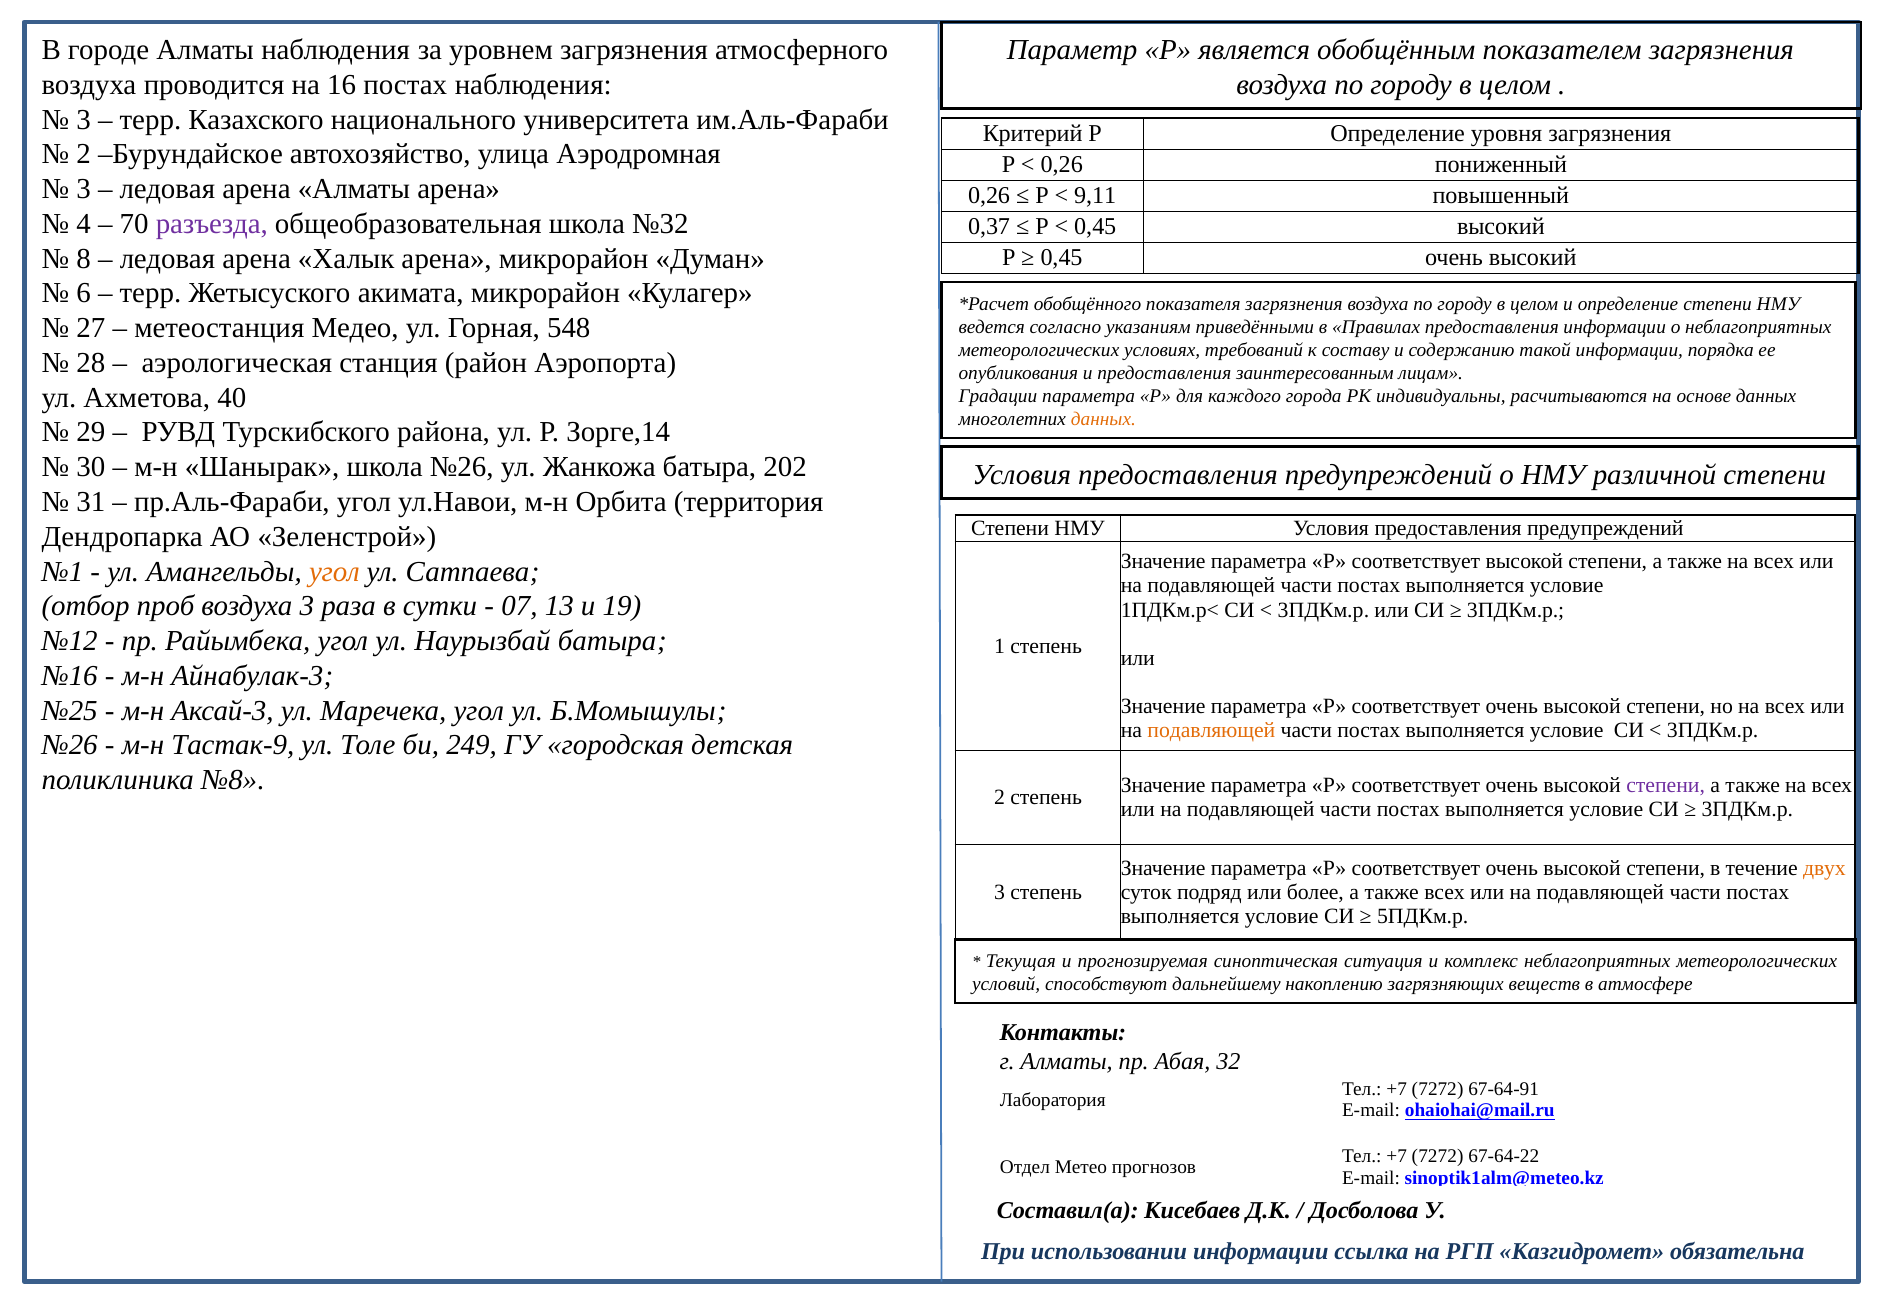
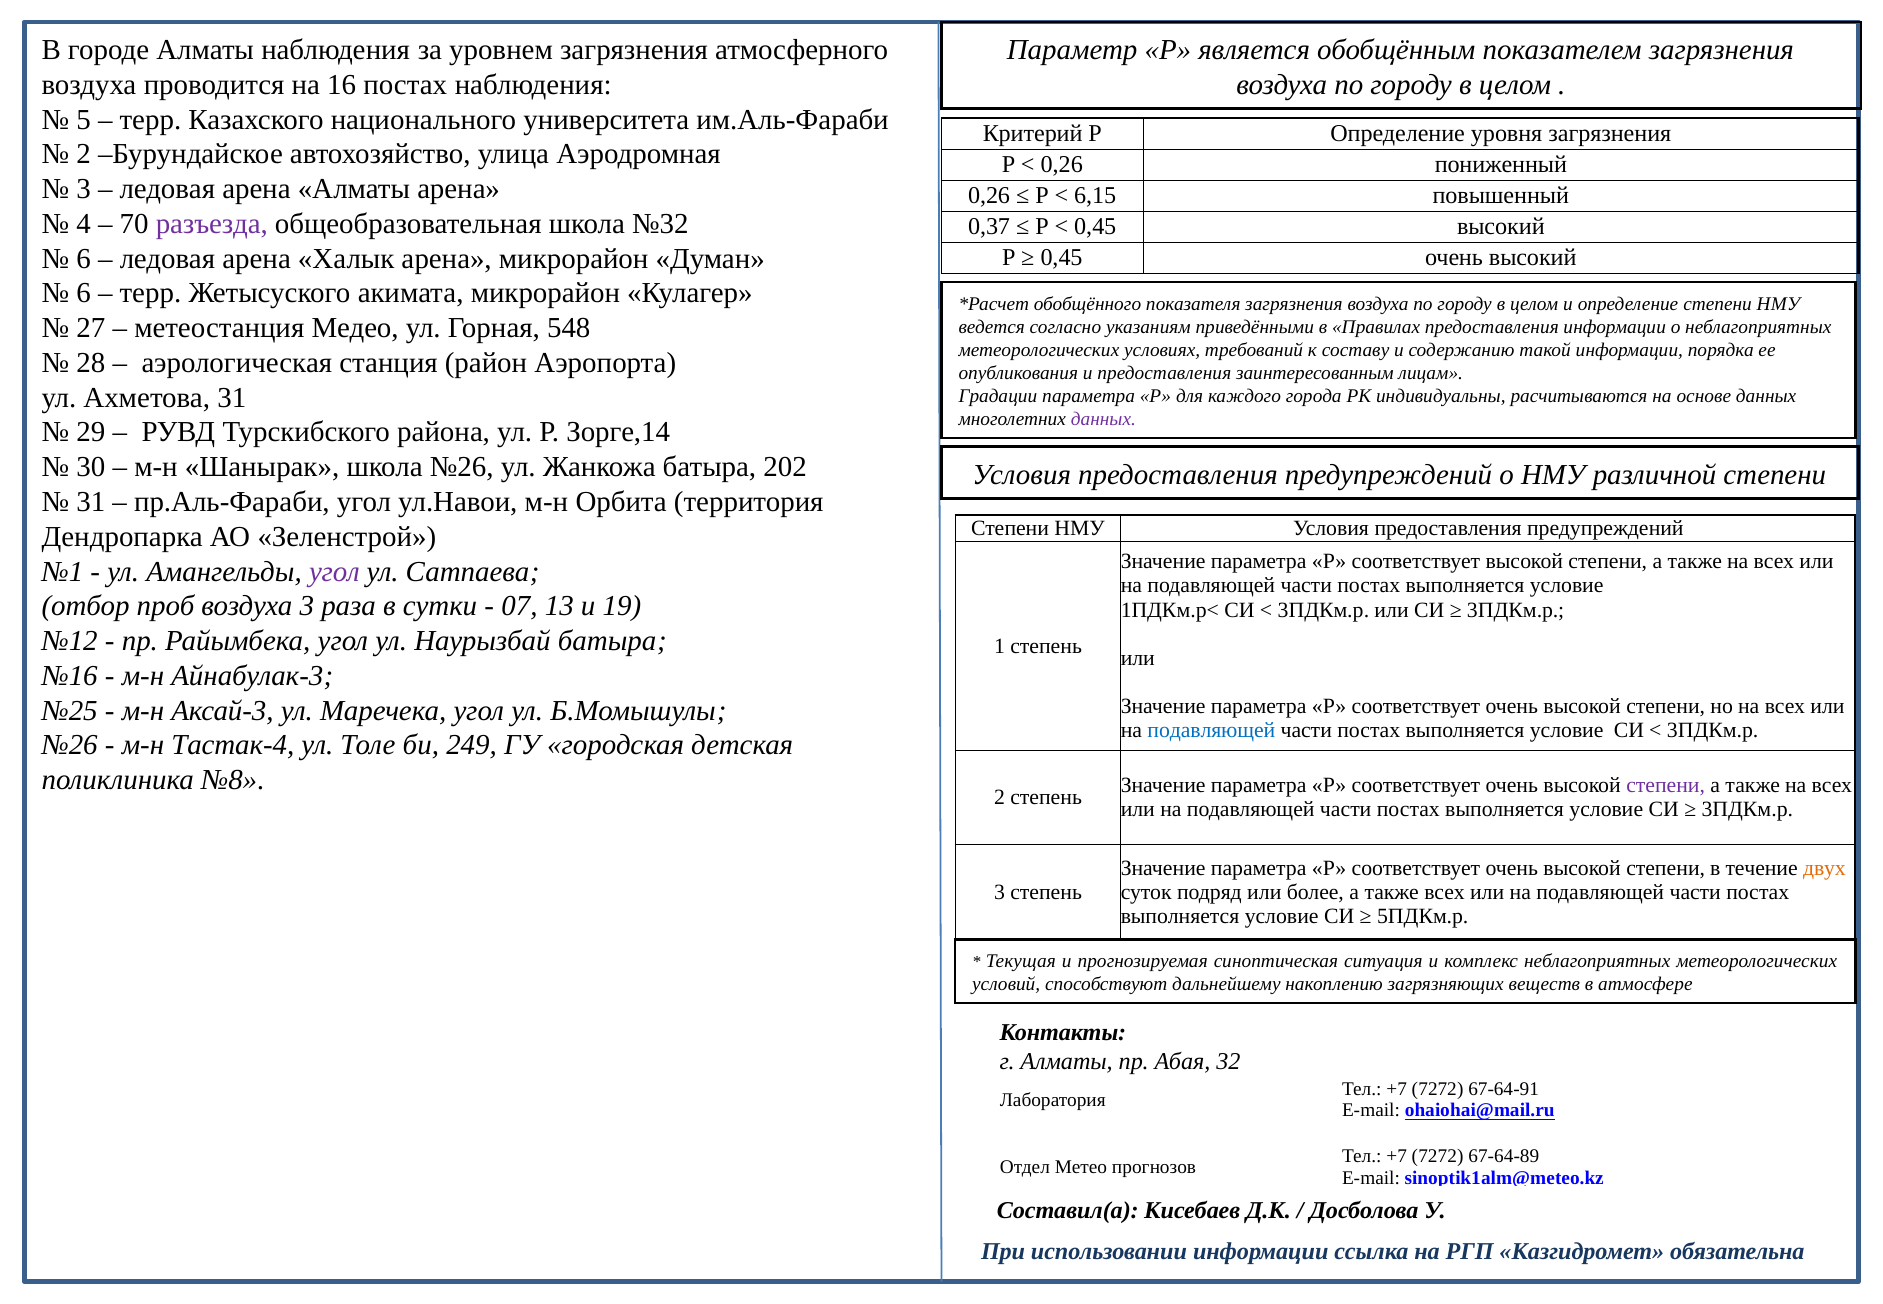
3: 3 -> 5 (84, 119)
9,11: 9,11 -> 6,15 (1095, 195)
8: 8 -> 6 (84, 258)
Ахметова 40: 40 -> 31 (232, 398)
данных colour: orange -> purple (1103, 419)
угол colour: orange -> purple (334, 571)
подавляющей colour: orange -> blue (1211, 730)
Тастак-9: Тастак-9 -> Тастак-4 (233, 745)
67-64-22: 67-64-22 -> 67-64-89 (1504, 1156)
